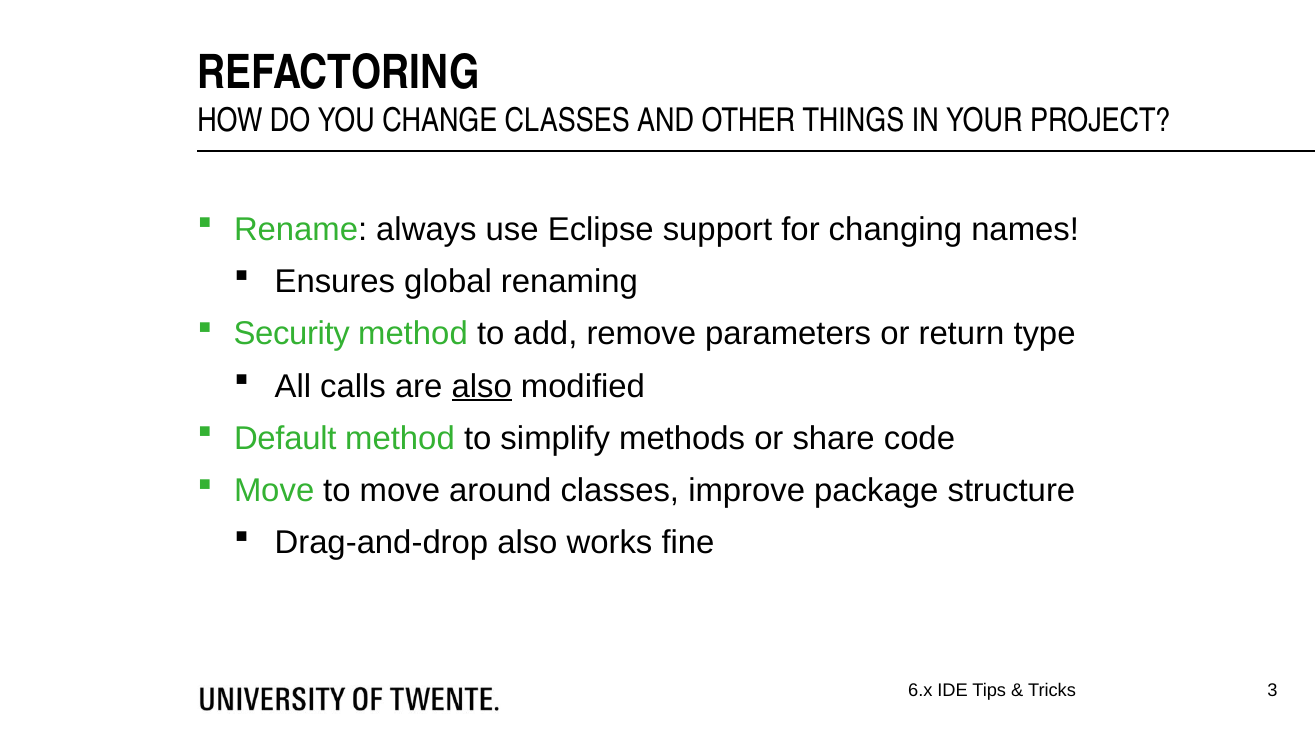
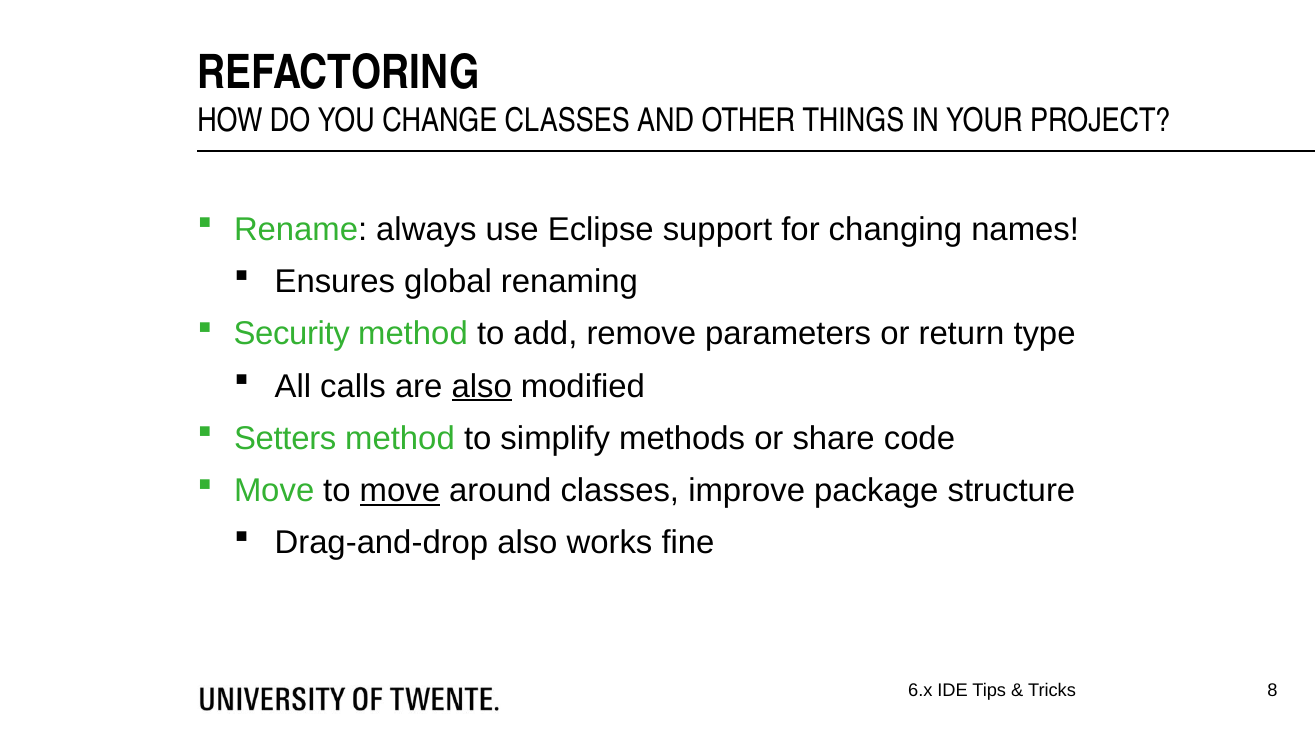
Default: Default -> Setters (285, 438)
move underline: none -> present (400, 491)
3: 3 -> 8 (1273, 690)
